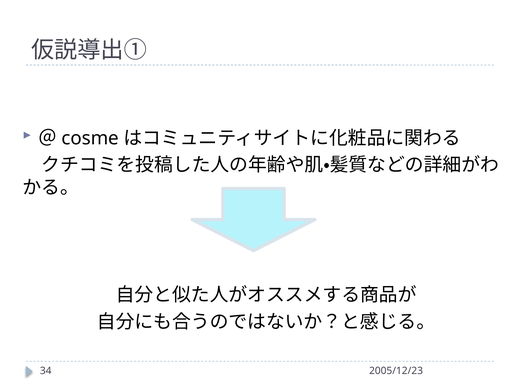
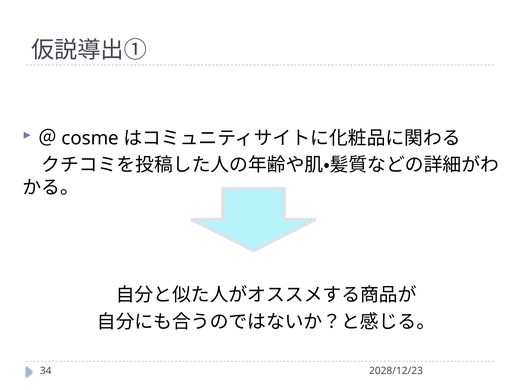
2005/12/23: 2005/12/23 -> 2028/12/23 (396, 371)
